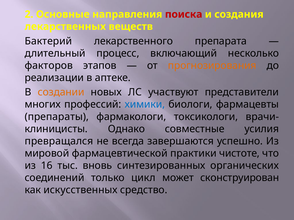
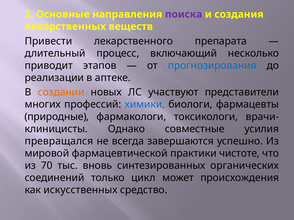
поиска colour: red -> purple (184, 14)
Бактерий: Бактерий -> Привести (48, 41)
факторов: факторов -> приводит (49, 66)
прогнозирования colour: orange -> blue (212, 66)
препараты: препараты -> природные (57, 117)
16: 16 -> 70 (47, 166)
сконструирован: сконструирован -> происхождения (240, 178)
